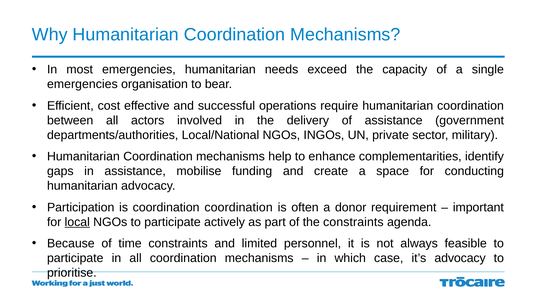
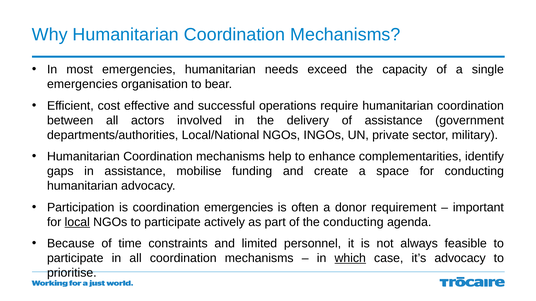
coordination coordination: coordination -> emergencies (239, 208)
the constraints: constraints -> conducting (353, 222)
which underline: none -> present (350, 259)
